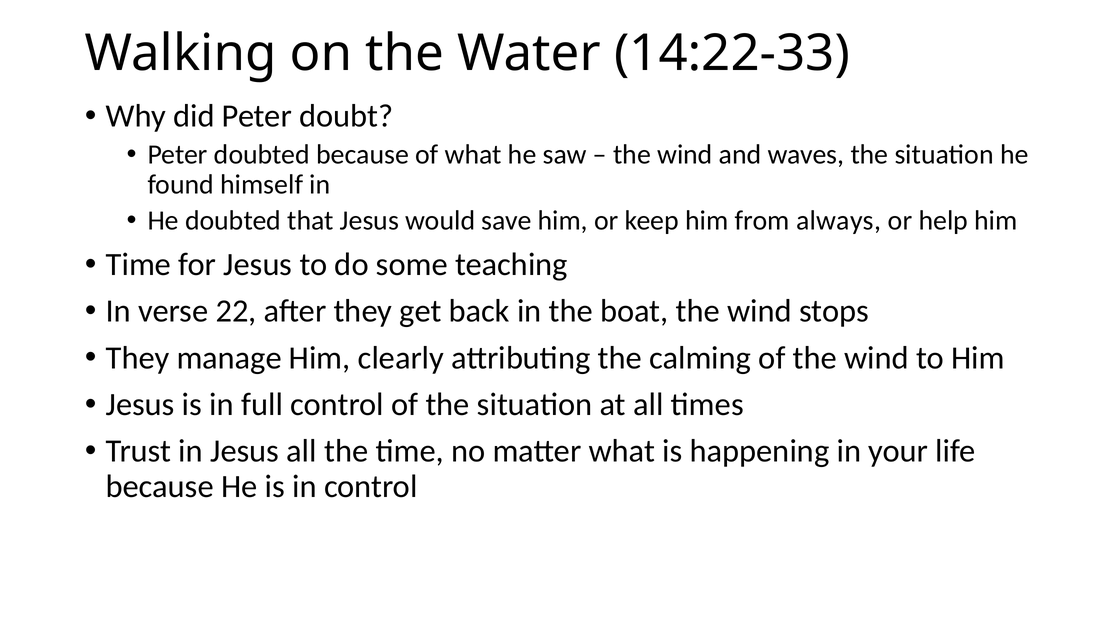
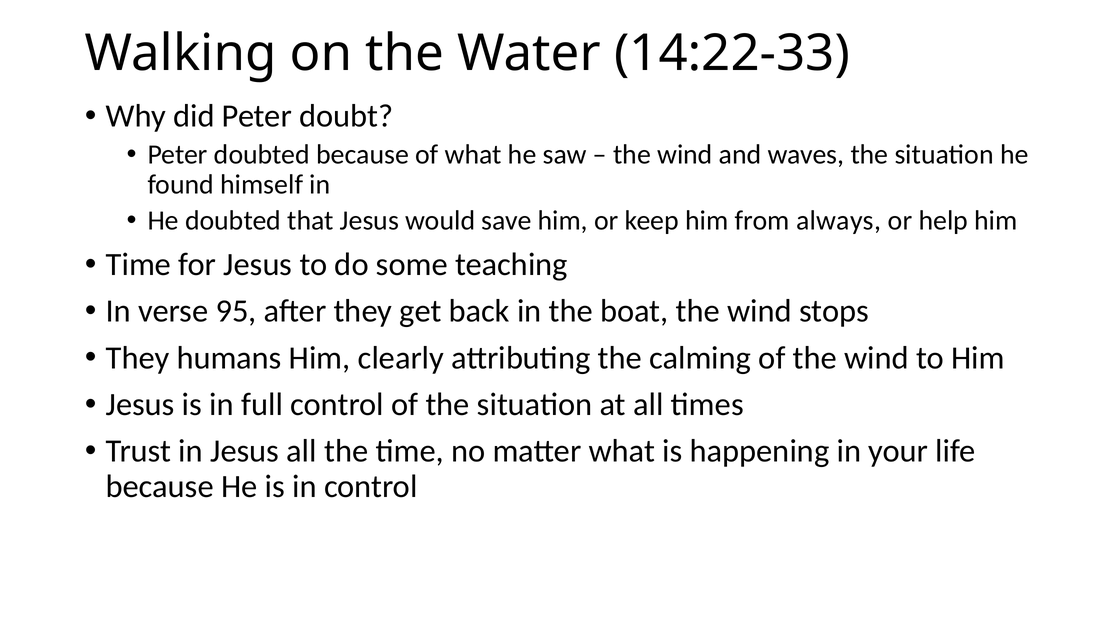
22: 22 -> 95 (236, 312)
manage: manage -> humans (229, 358)
